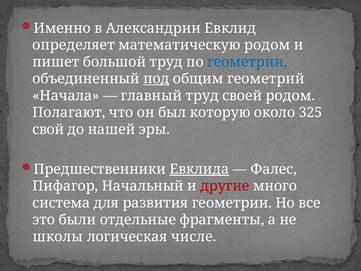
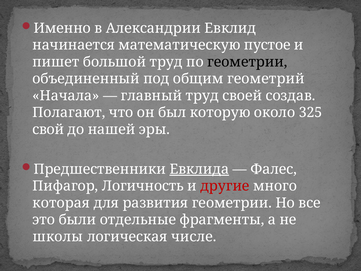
определяет: определяет -> начинается (74, 45)
математическую родом: родом -> пустое (267, 45)
геометрии colour: blue -> black (247, 62)
под underline: present -> none (156, 79)
своей родом: родом -> создав (290, 96)
Начальный: Начальный -> Логичность (143, 186)
система: система -> которая (61, 203)
